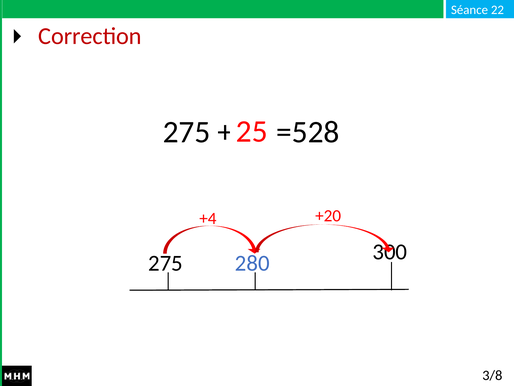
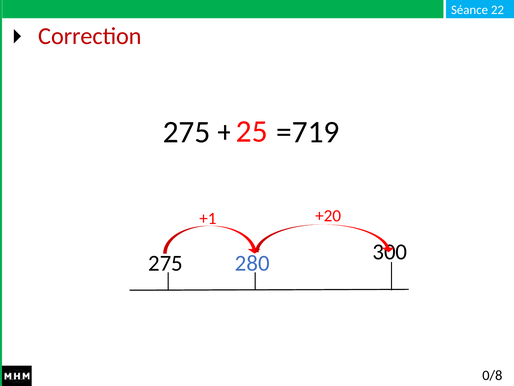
=528: =528 -> =719 (308, 132)
+4: +4 -> +1 (208, 218)
3/8: 3/8 -> 0/8 (492, 375)
